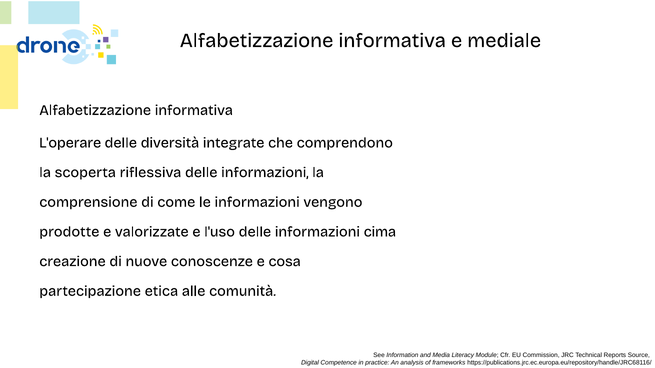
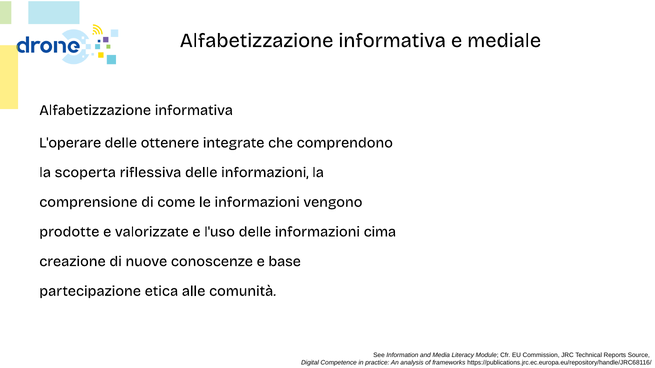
diversità: diversità -> ottenere (170, 143)
cosa: cosa -> base (285, 262)
